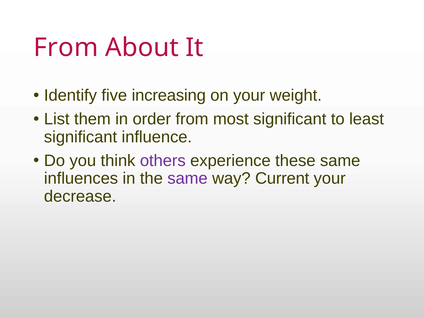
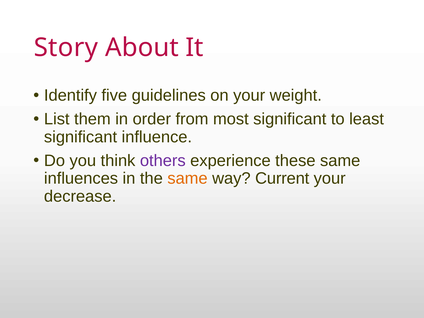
From: From -> Story (66, 47)
increasing: increasing -> guidelines (169, 96)
same colour: purple -> orange (188, 178)
